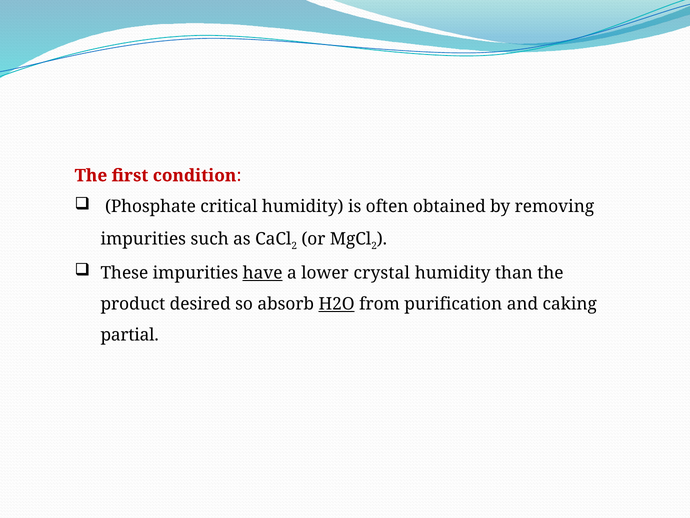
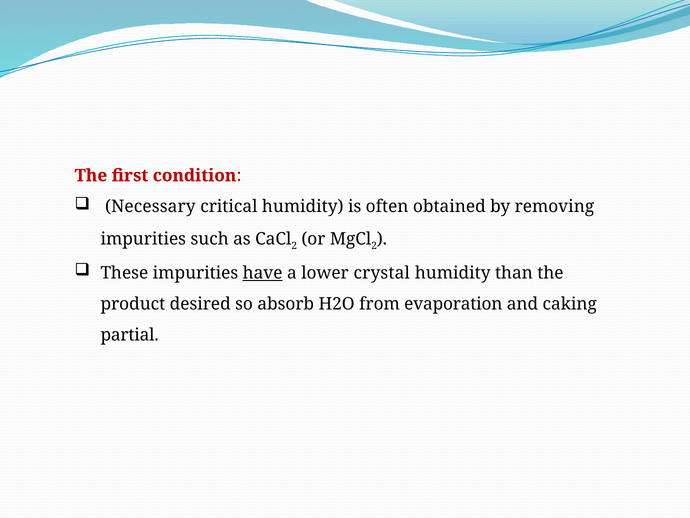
Phosphate: Phosphate -> Necessary (150, 206)
H2O underline: present -> none (337, 304)
purification: purification -> evaporation (453, 304)
